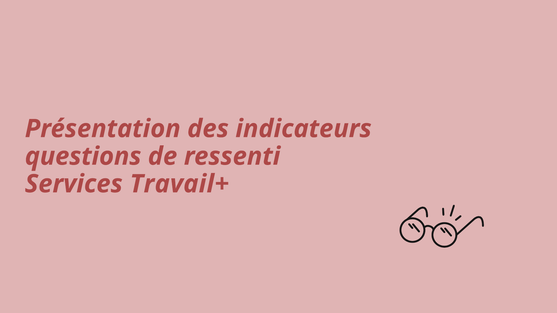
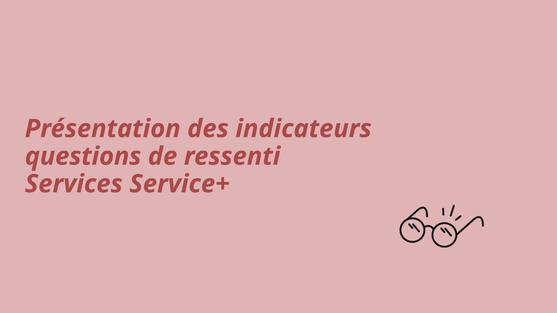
Travail+: Travail+ -> Service+ (180, 184)
